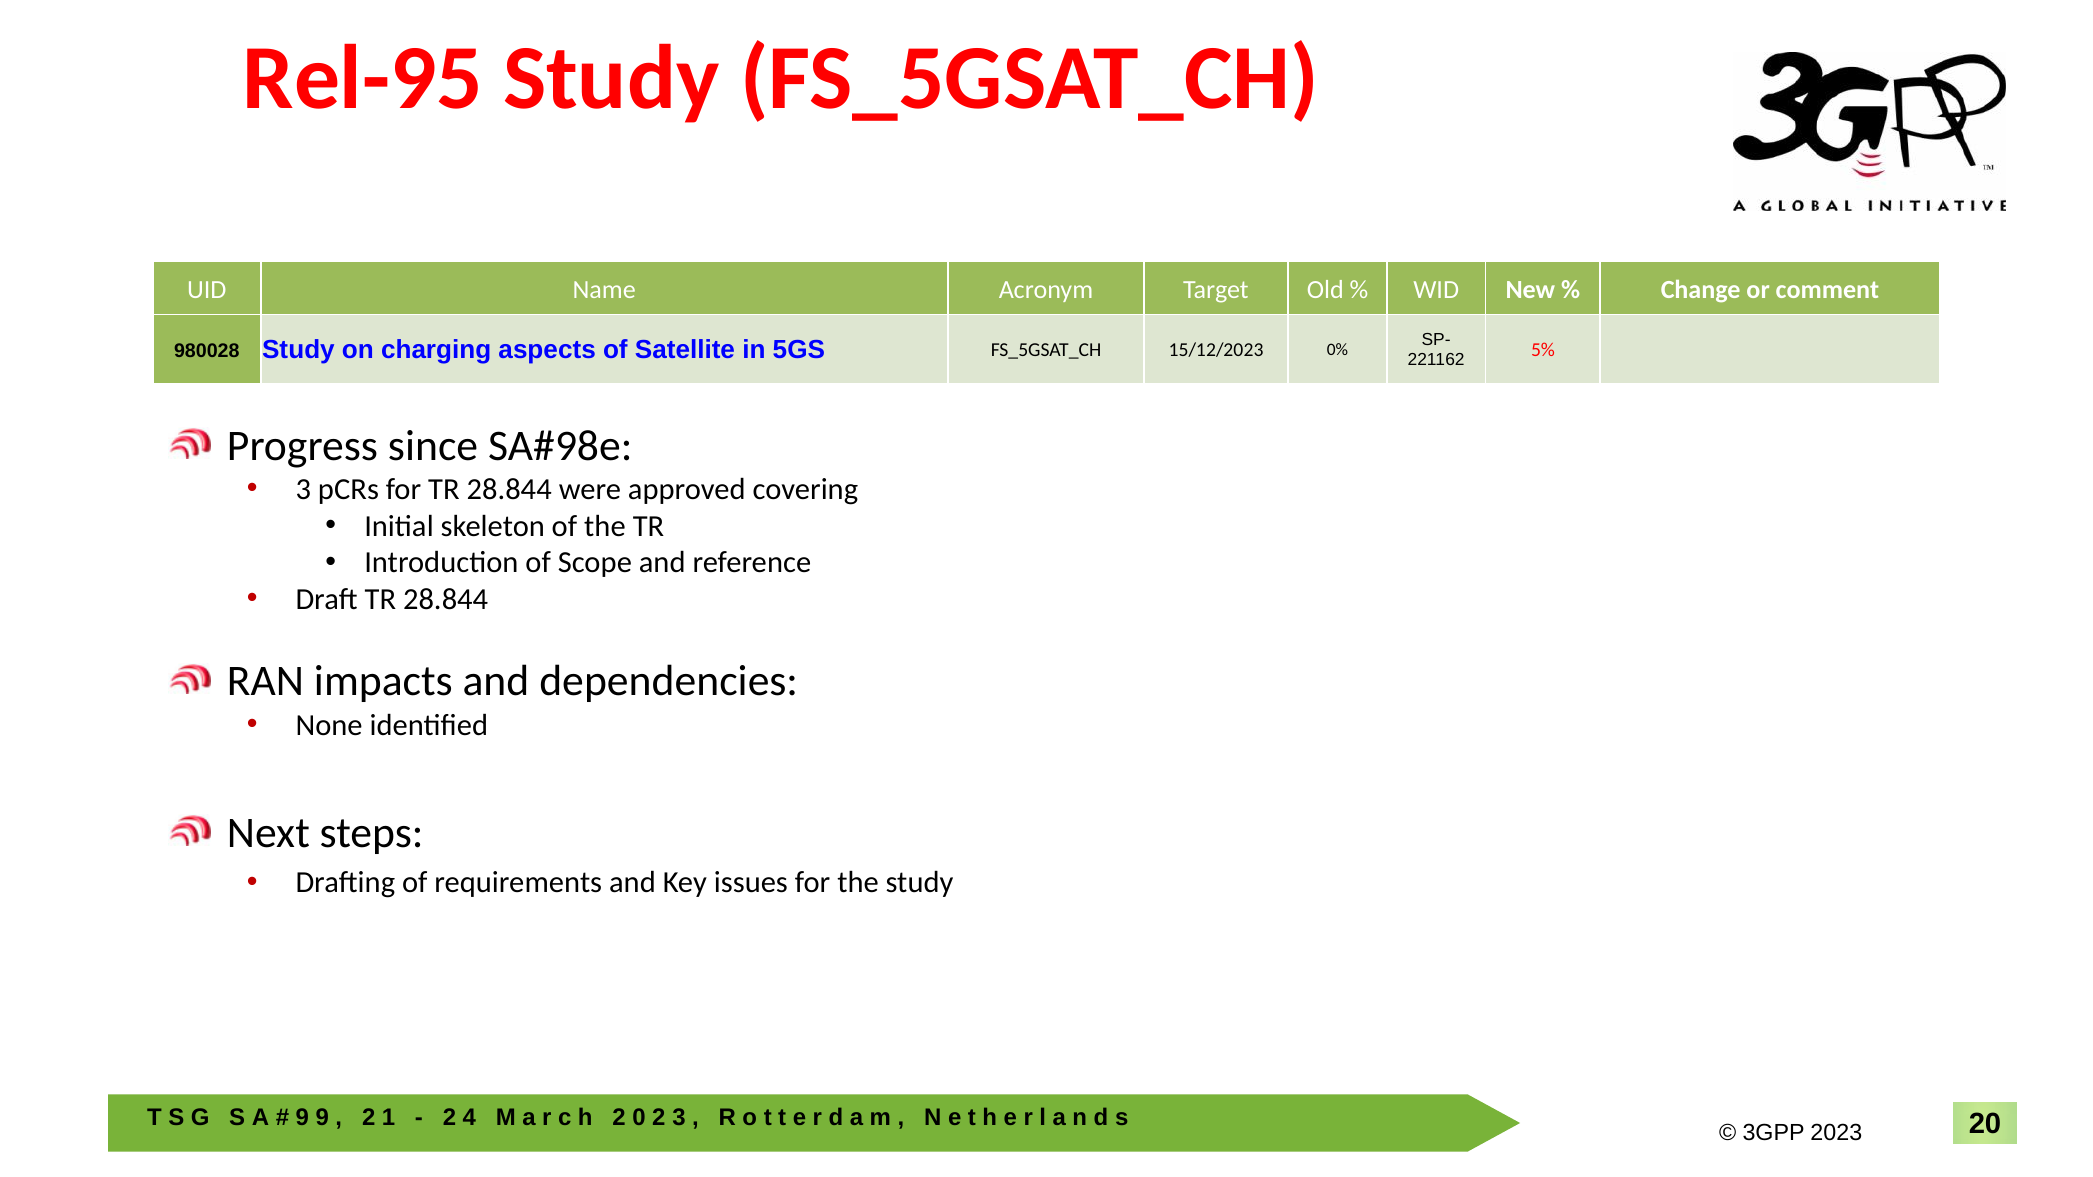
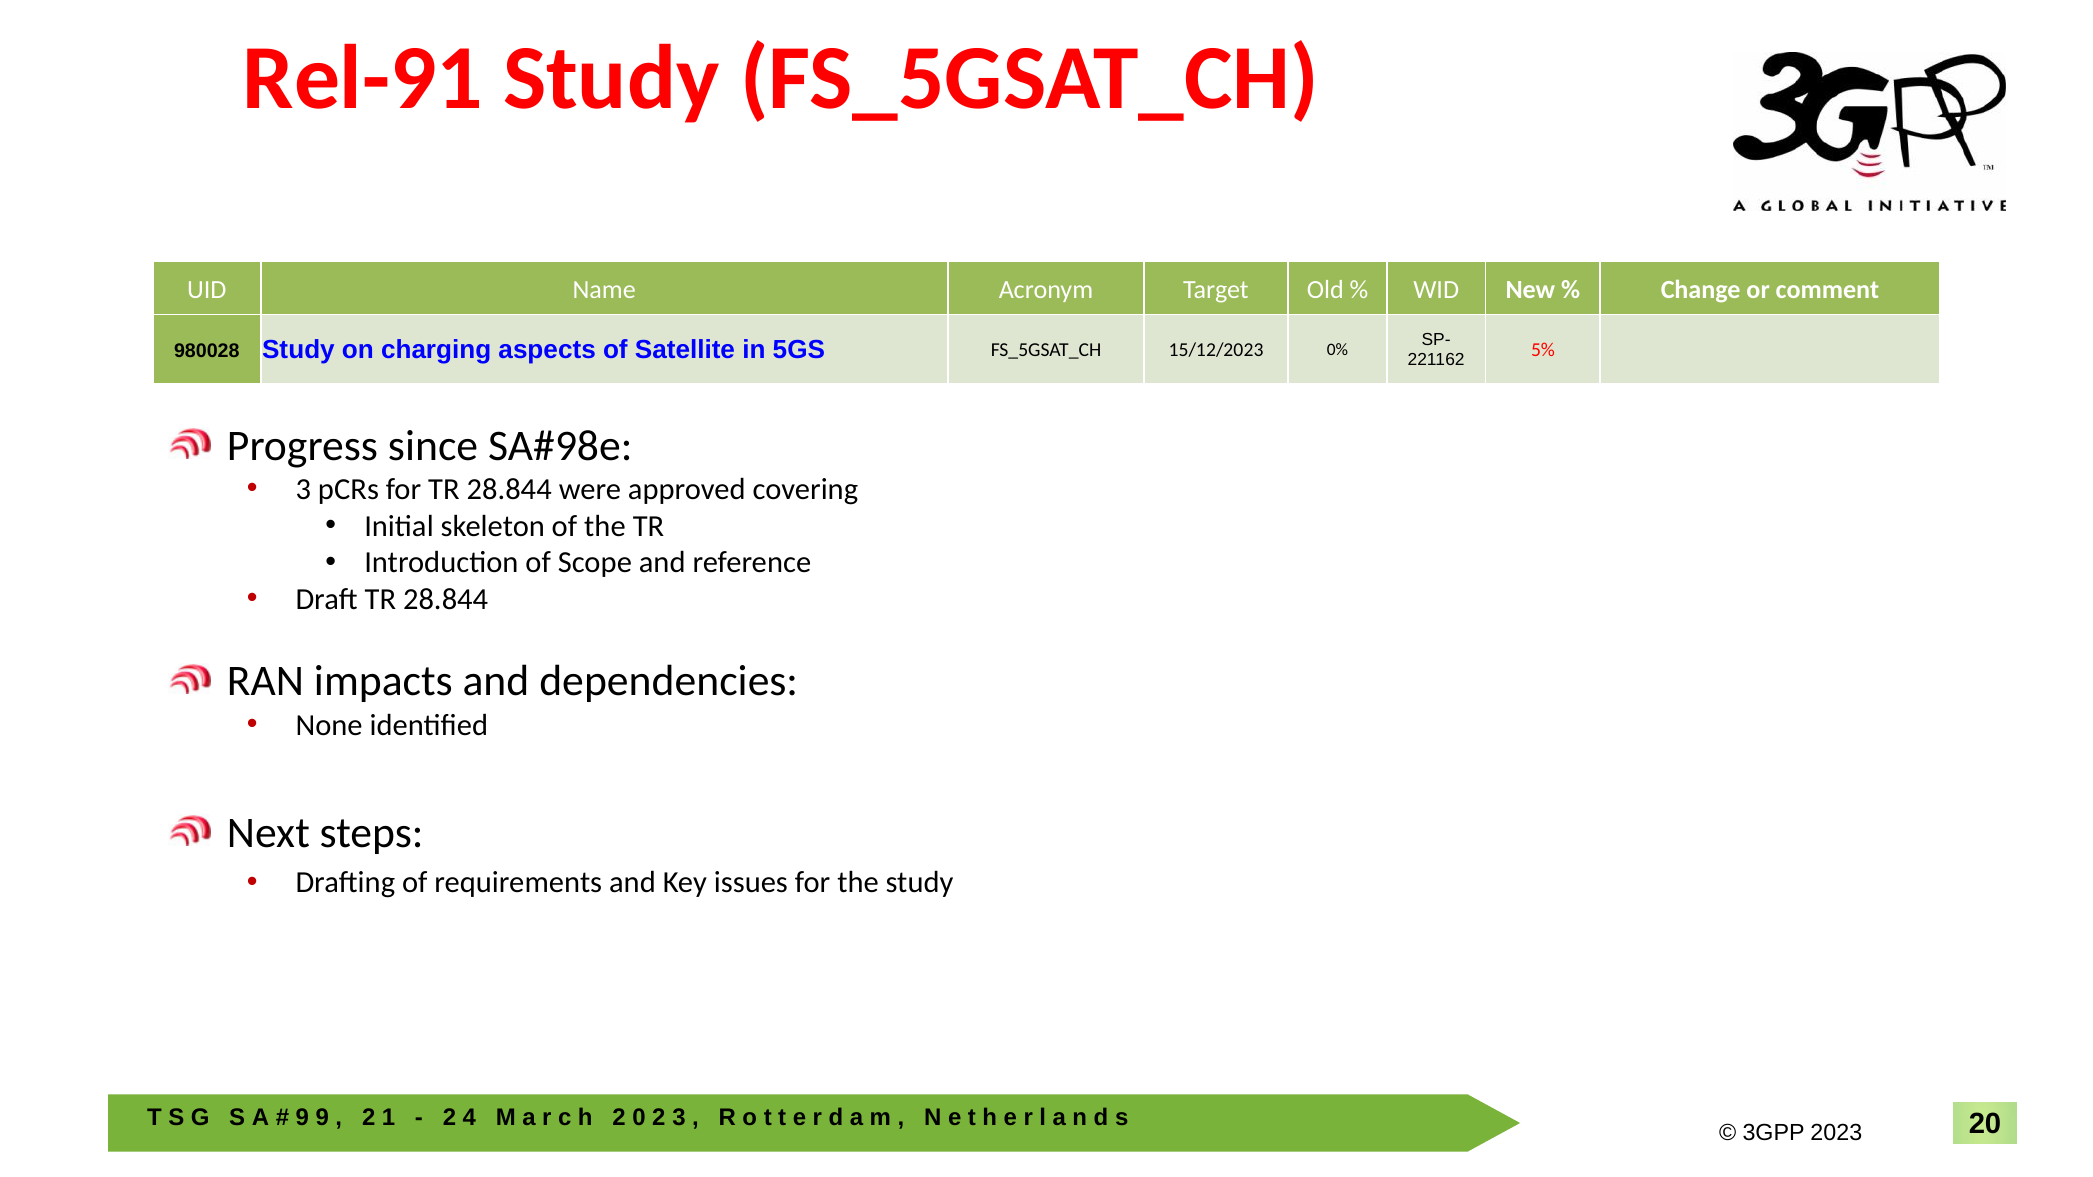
Rel-95: Rel-95 -> Rel-91 (363, 78)
